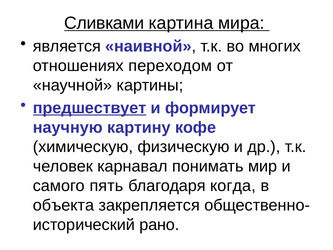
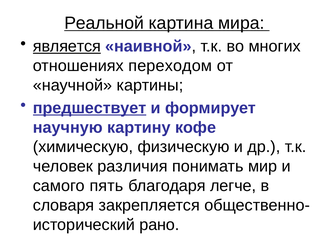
Сливками: Сливками -> Реальной (104, 23)
является underline: none -> present (67, 46)
карнавал: карнавал -> различия (133, 166)
когда: когда -> легче (233, 186)
объекта: объекта -> словаря (64, 205)
